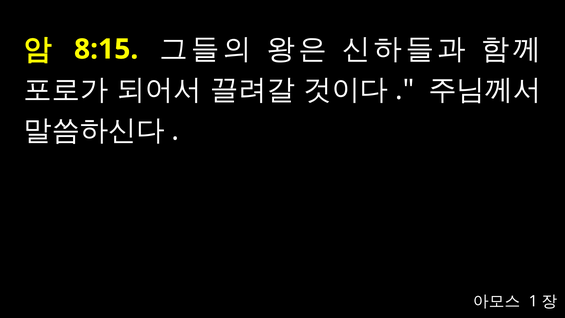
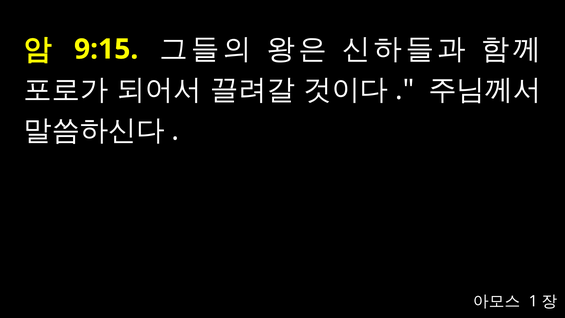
8:15: 8:15 -> 9:15 (106, 49)
